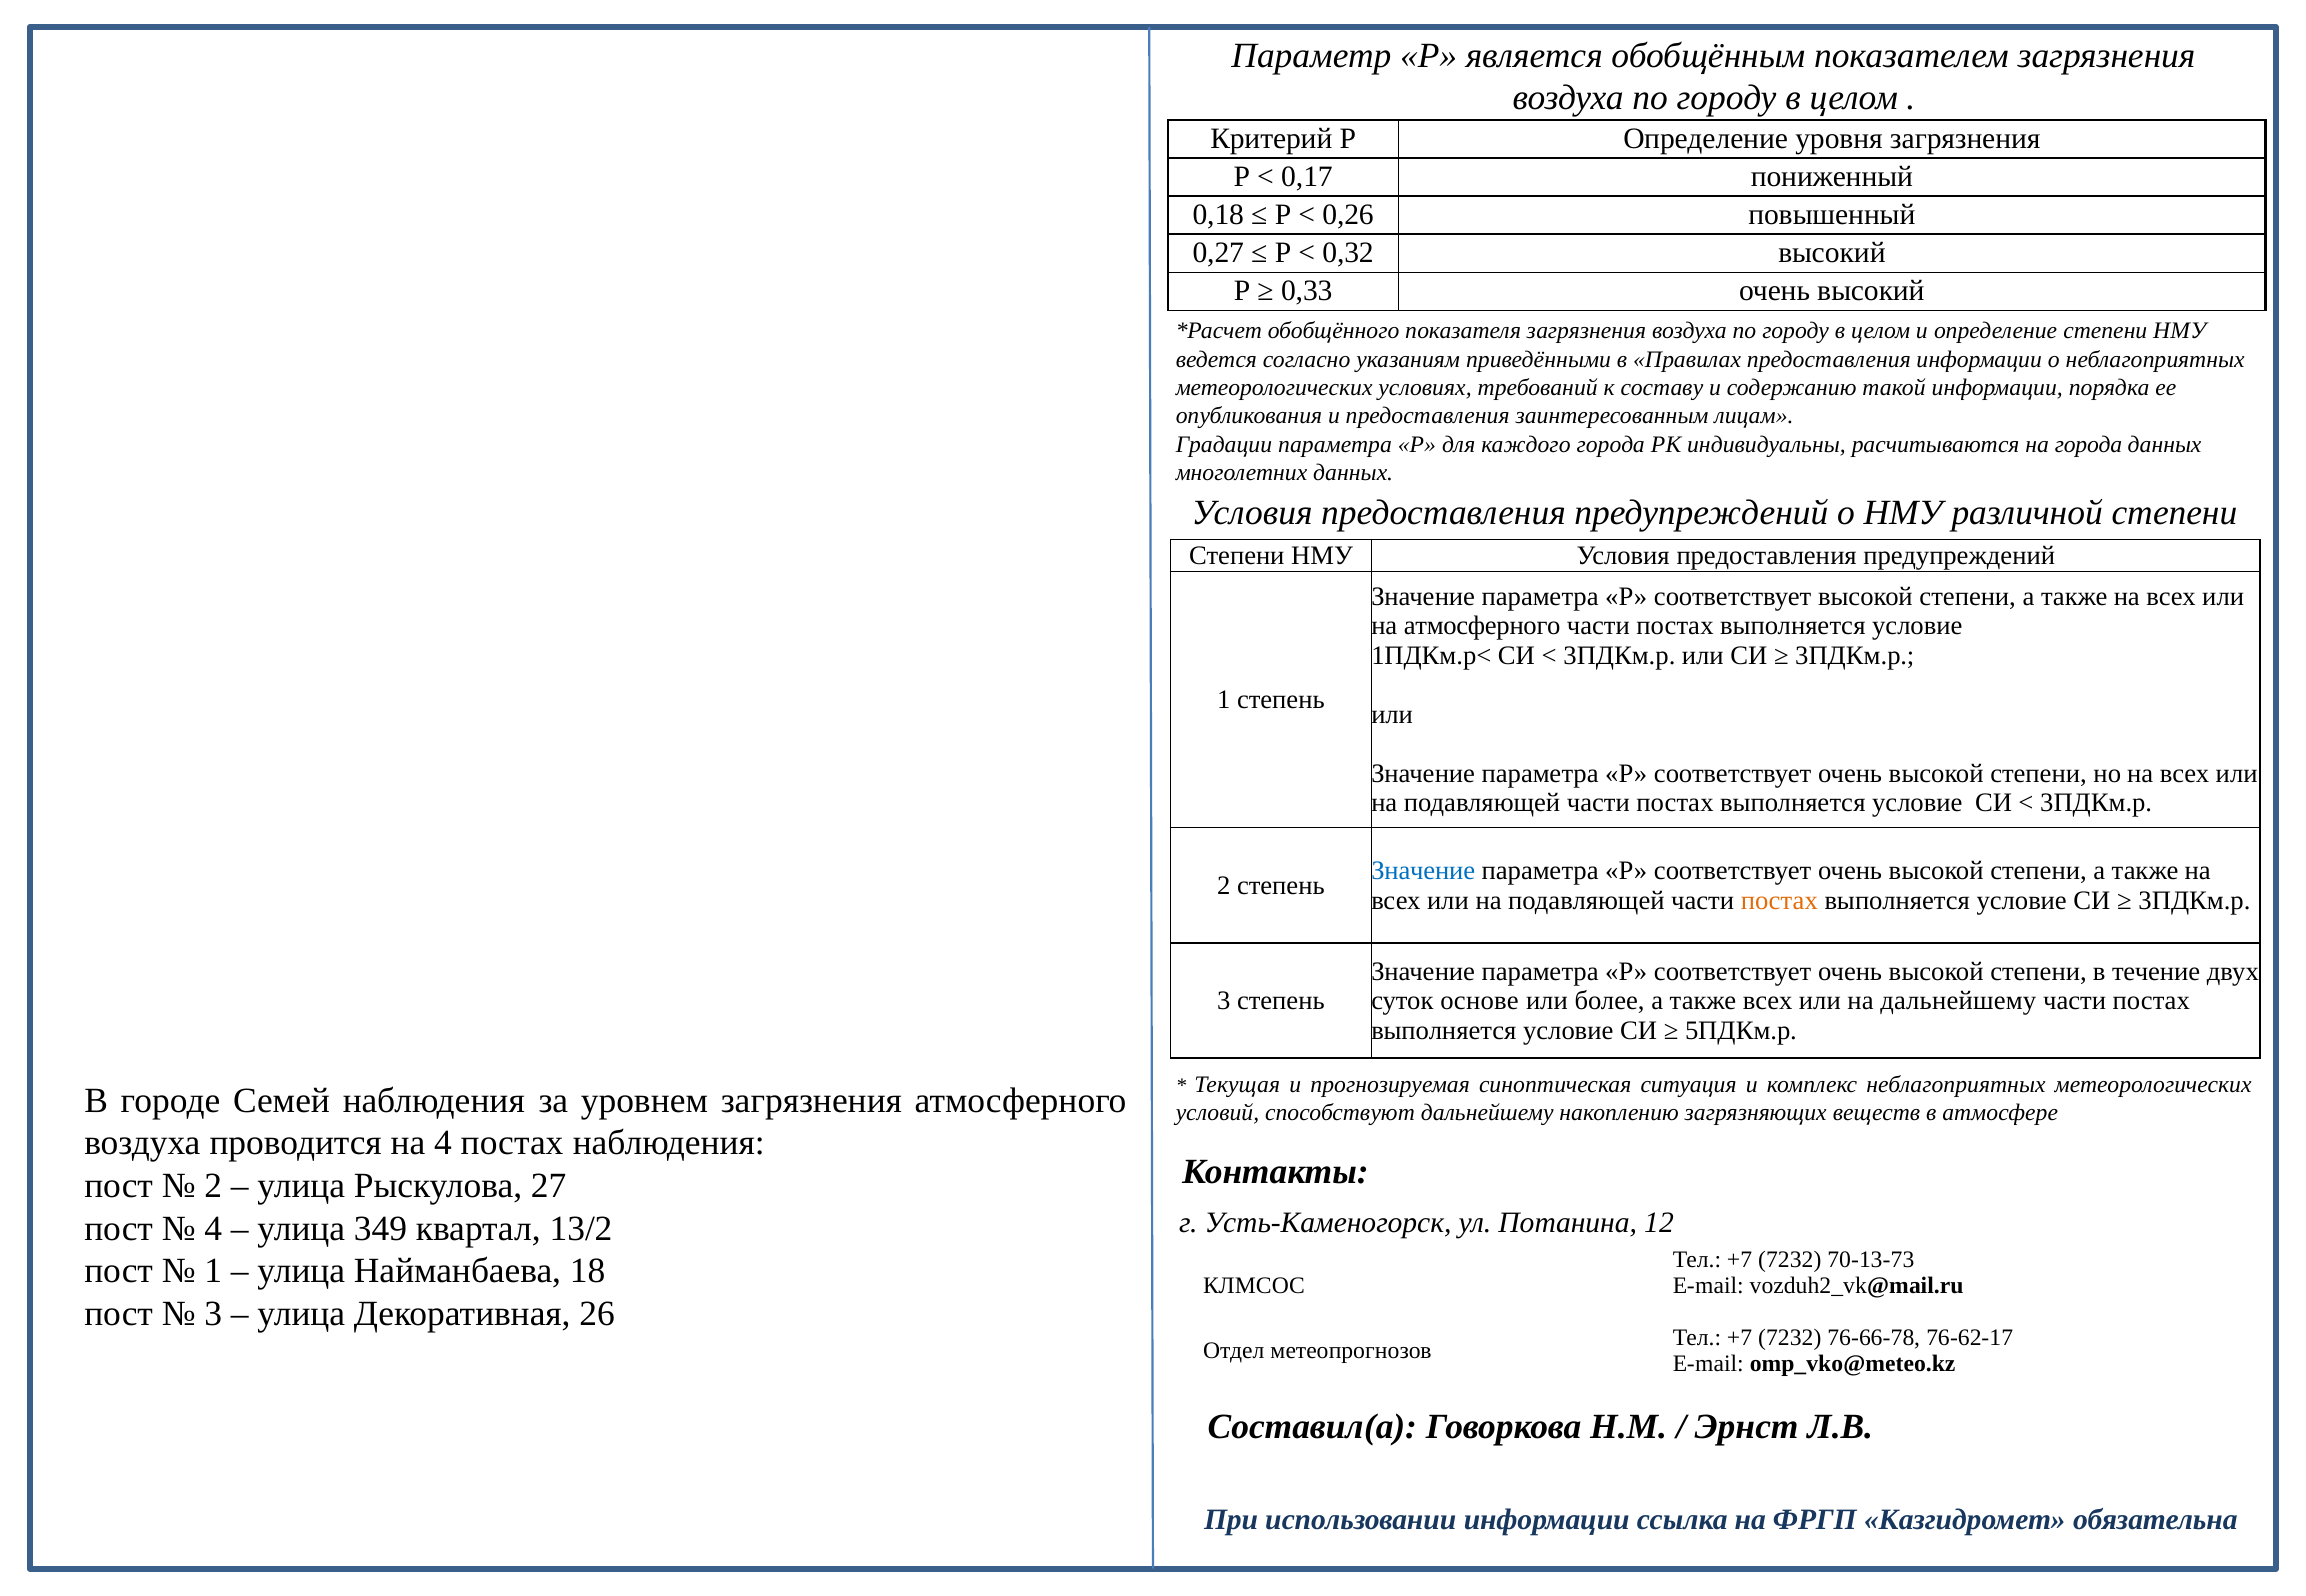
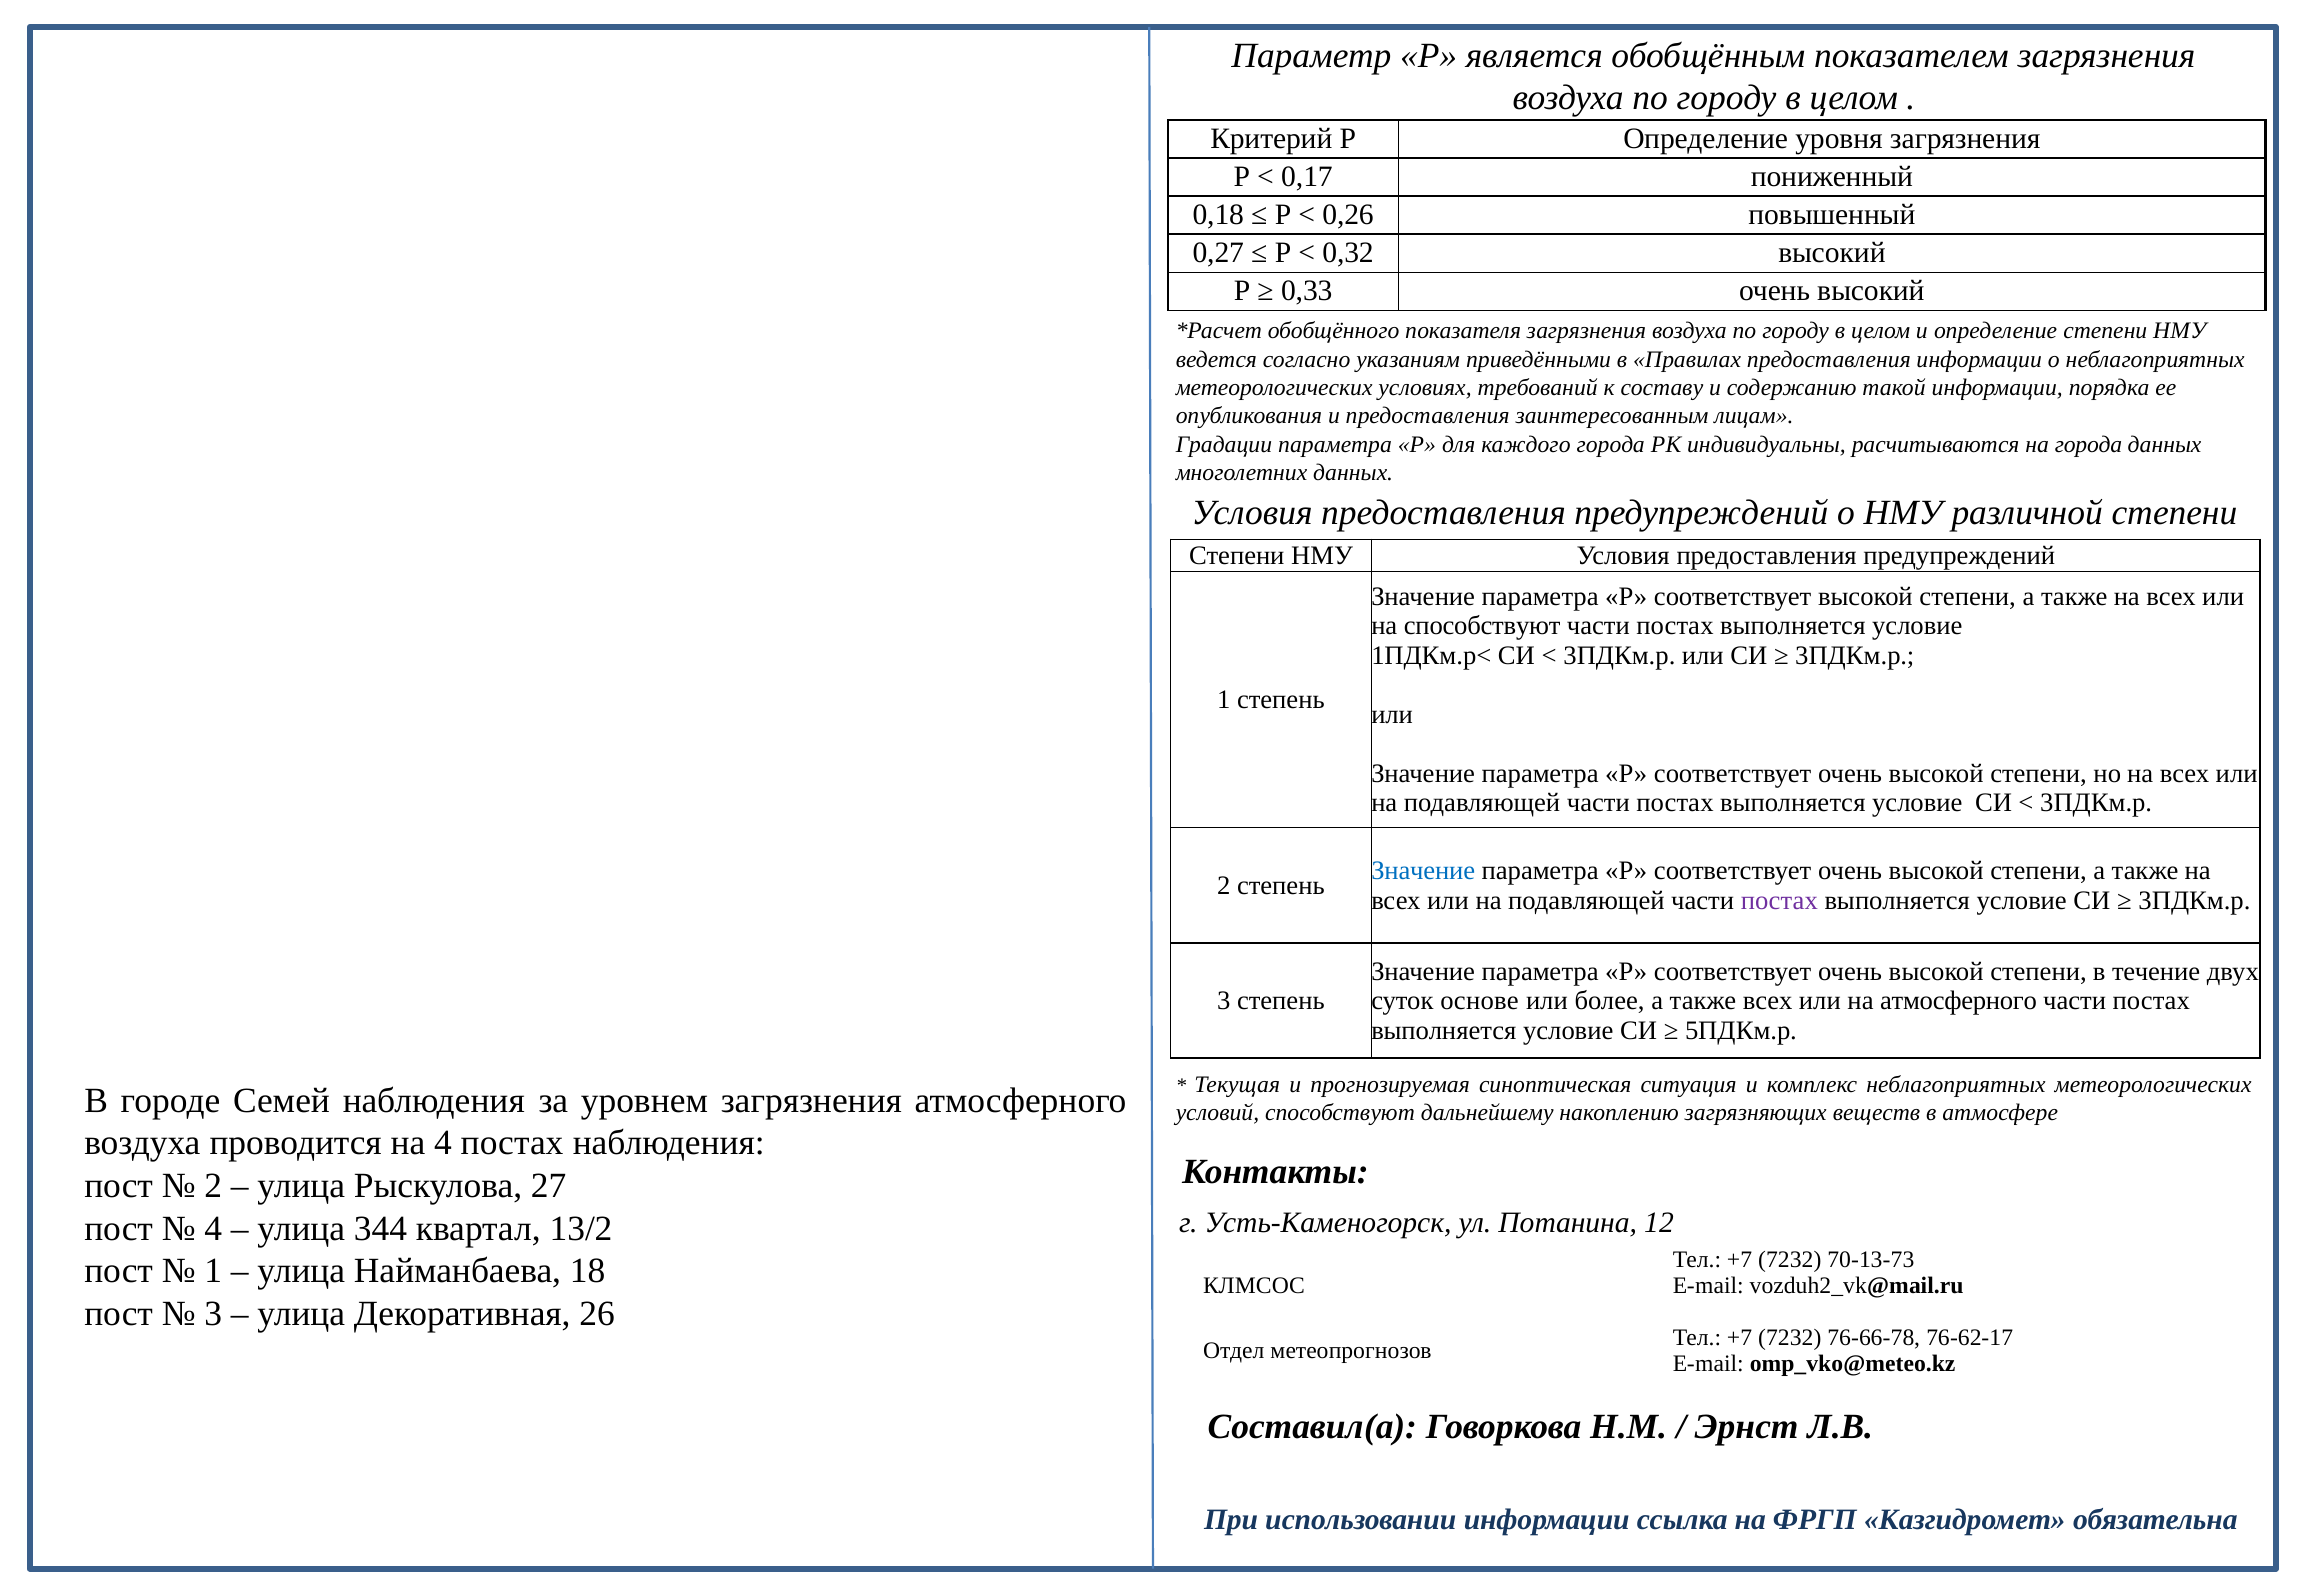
на атмосферного: атмосферного -> способствуют (1482, 626)
постах colour: orange -> purple (1779, 900)
на дальнейшему: дальнейшему -> атмосферного (1959, 1001)
349: 349 -> 344 (380, 1229)
